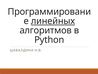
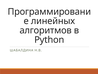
линейных underline: present -> none (53, 21)
